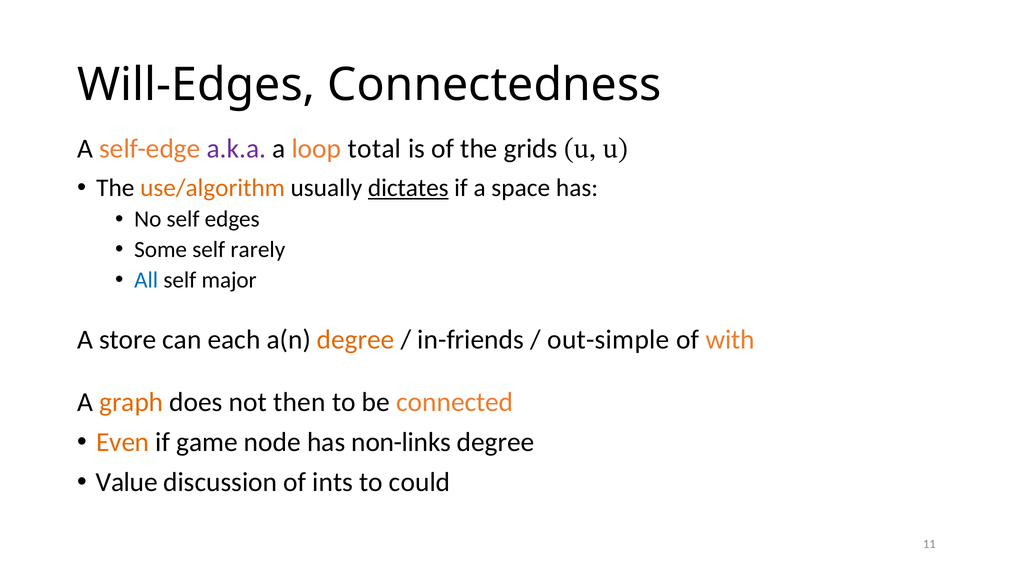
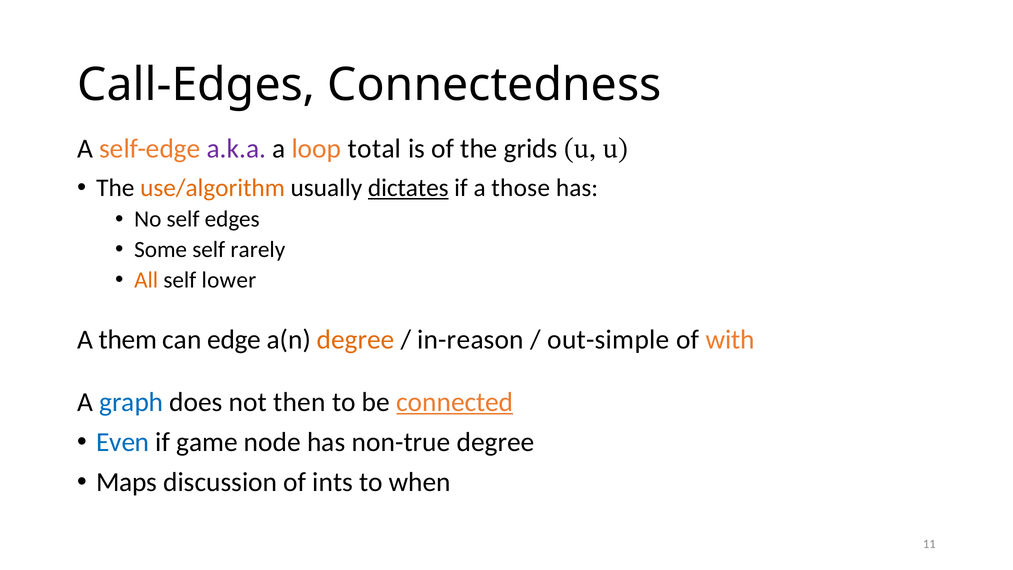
Will-Edges: Will-Edges -> Call-Edges (196, 85)
space: space -> those (521, 188)
All colour: blue -> orange (146, 280)
major: major -> lower (229, 280)
store: store -> them (128, 340)
each: each -> edge (234, 340)
in-friends: in-friends -> in-reason (471, 340)
graph colour: orange -> blue (131, 402)
connected underline: none -> present (455, 402)
Even colour: orange -> blue (123, 442)
non-links: non-links -> non-true (401, 442)
Value: Value -> Maps (127, 482)
could: could -> when (420, 482)
